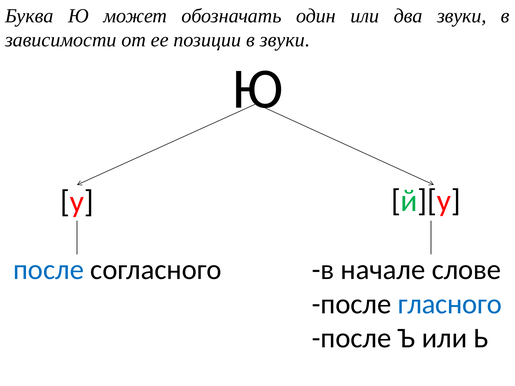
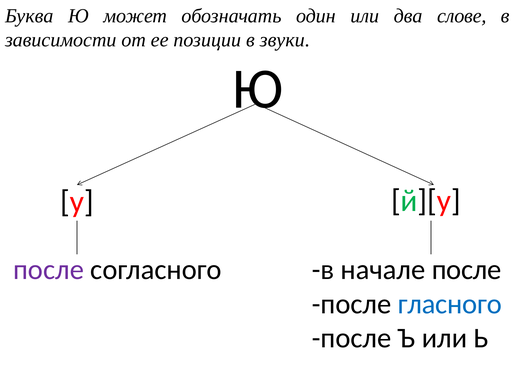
два звуки: звуки -> слове (462, 16)
после colour: blue -> purple (49, 270)
начале слове: слове -> после (467, 270)
